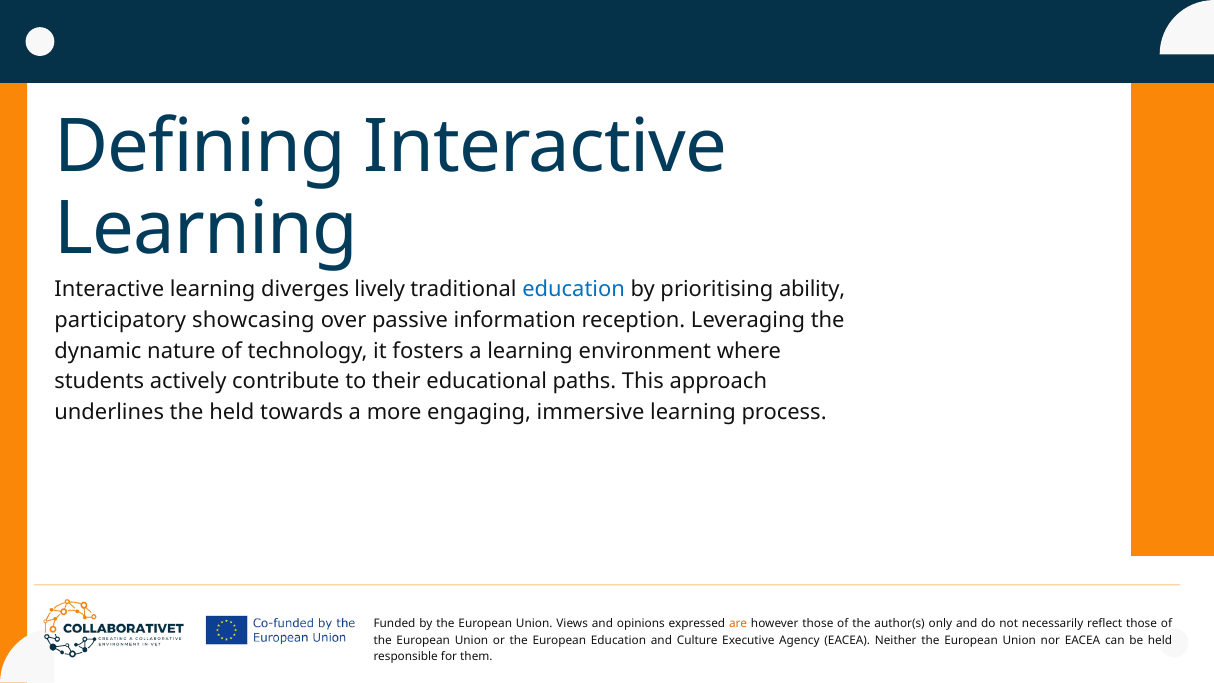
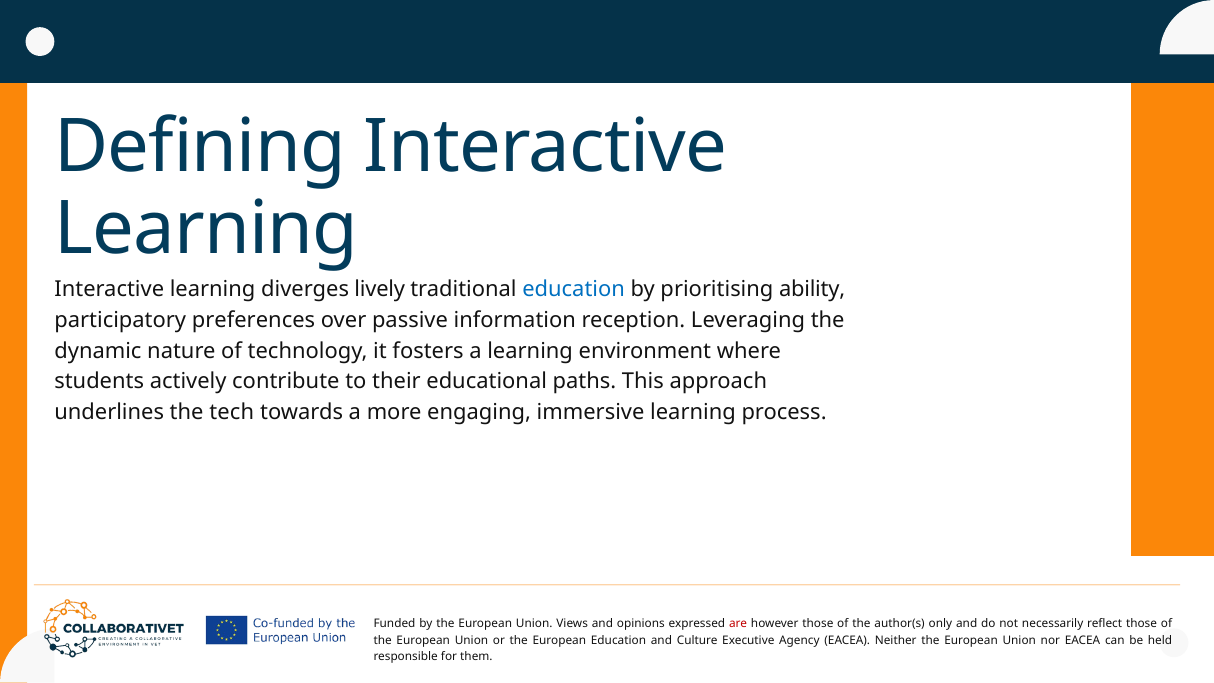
showcasing: showcasing -> preferences (253, 320)
the held: held -> tech (232, 412)
are colour: orange -> red (738, 624)
